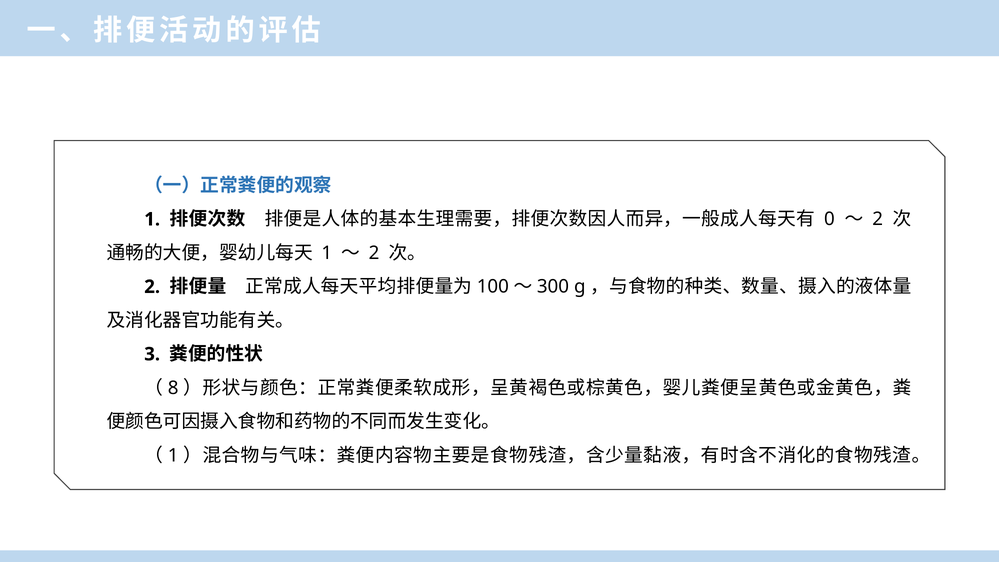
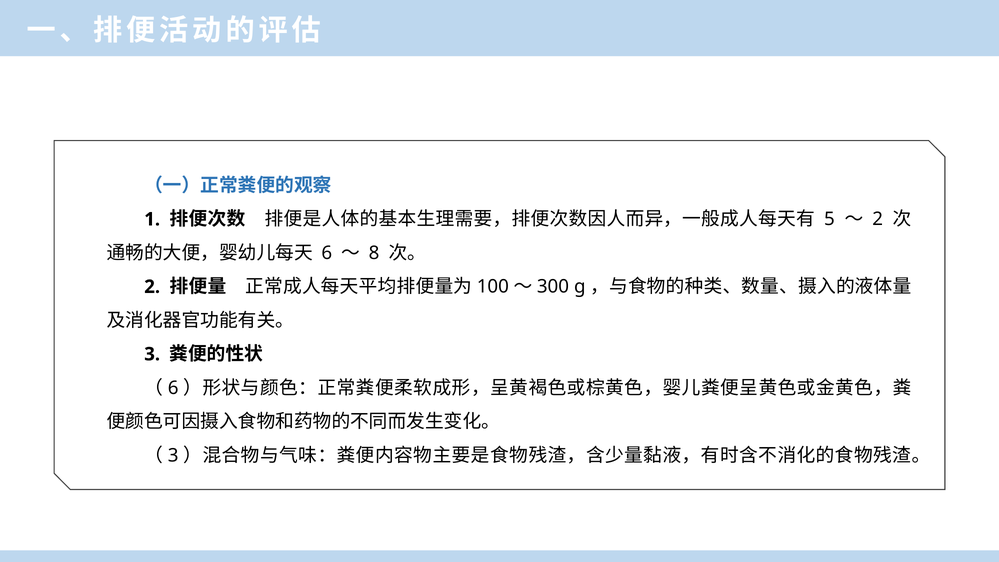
0: 0 -> 5 (829, 219)
1: 1 -> 6 (327, 253)
2: 2 -> 8 (374, 253)
8: 8 -> 6 (173, 388)
1: 1 -> 3 (173, 455)
